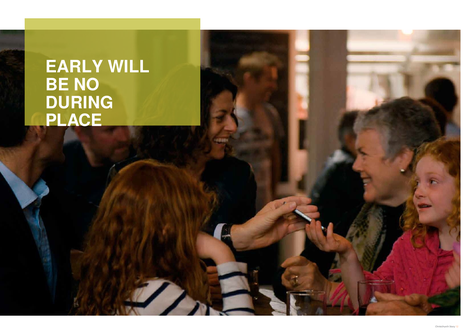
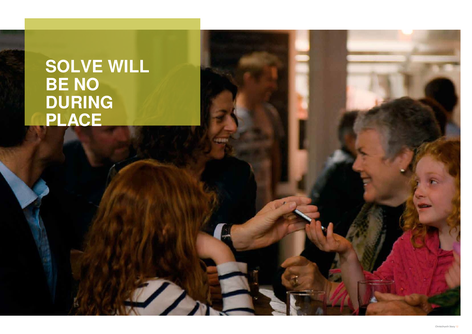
EARLY: EARLY -> SOLVE (74, 67)
